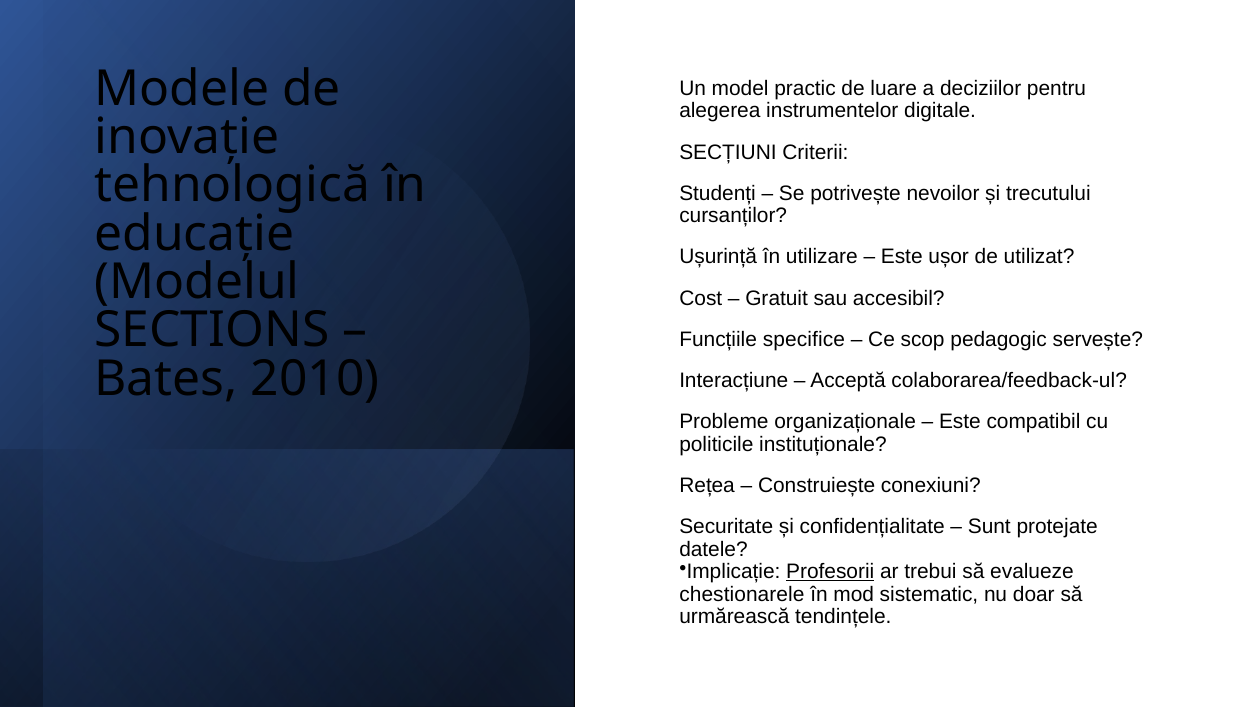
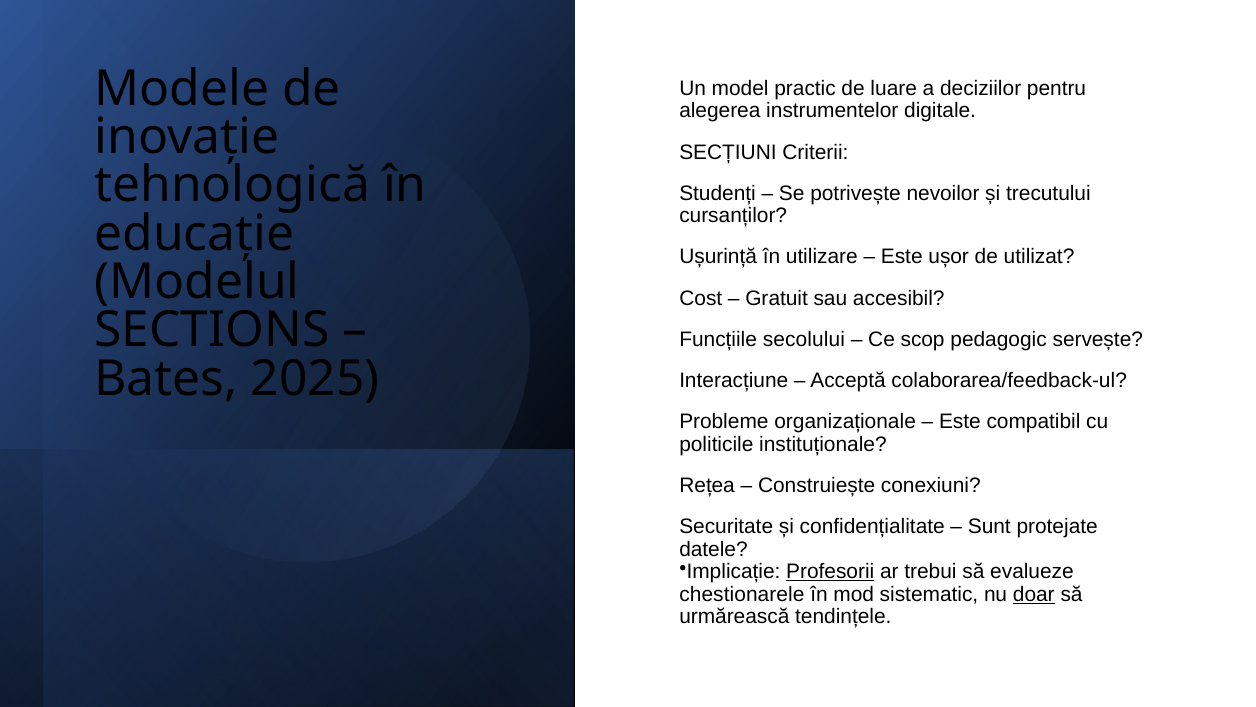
specifice: specifice -> secolului (804, 339)
2010: 2010 -> 2025 (315, 379)
doar underline: none -> present (1034, 594)
